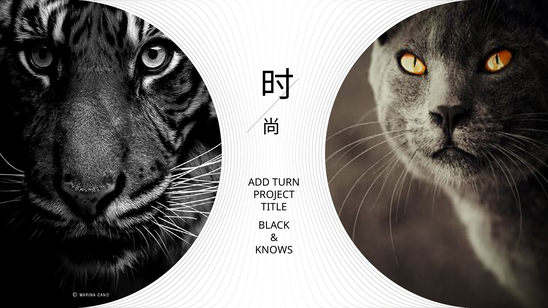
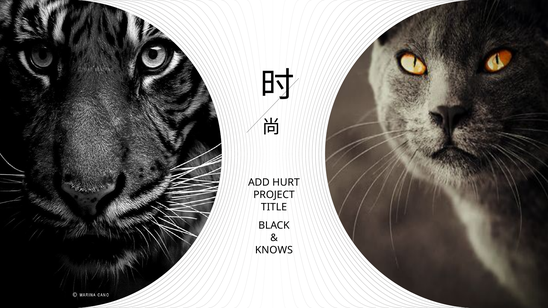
TURN: TURN -> HURT (286, 183)
